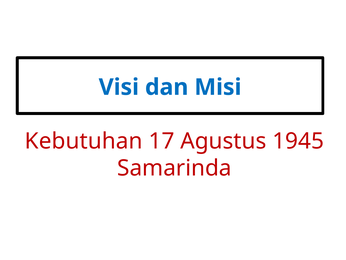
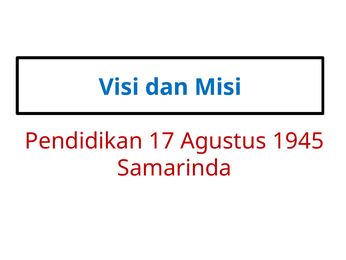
Kebutuhan: Kebutuhan -> Pendidikan (84, 141)
